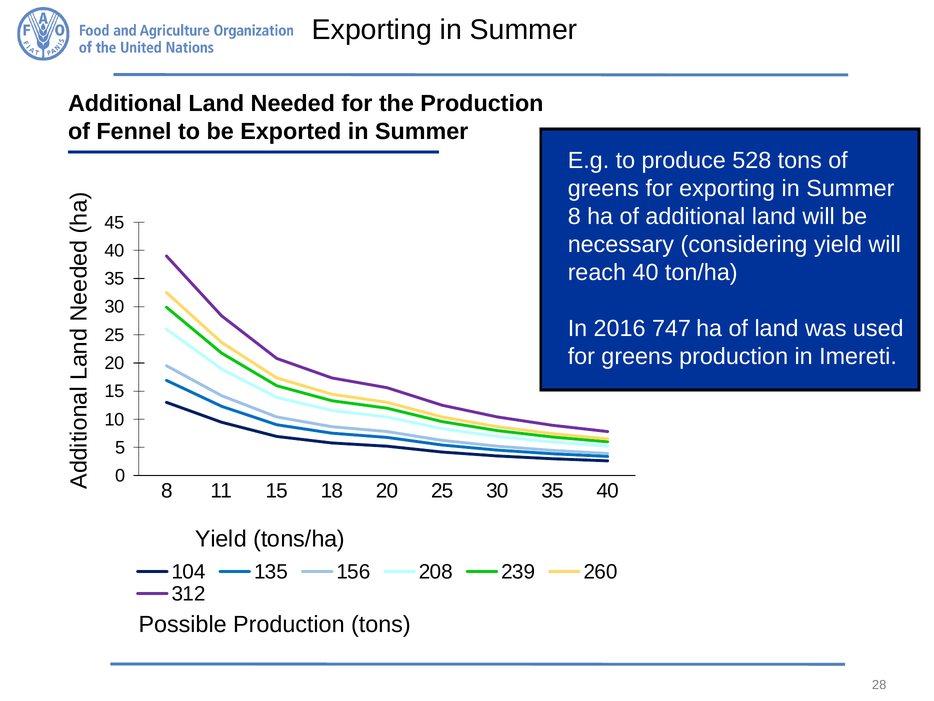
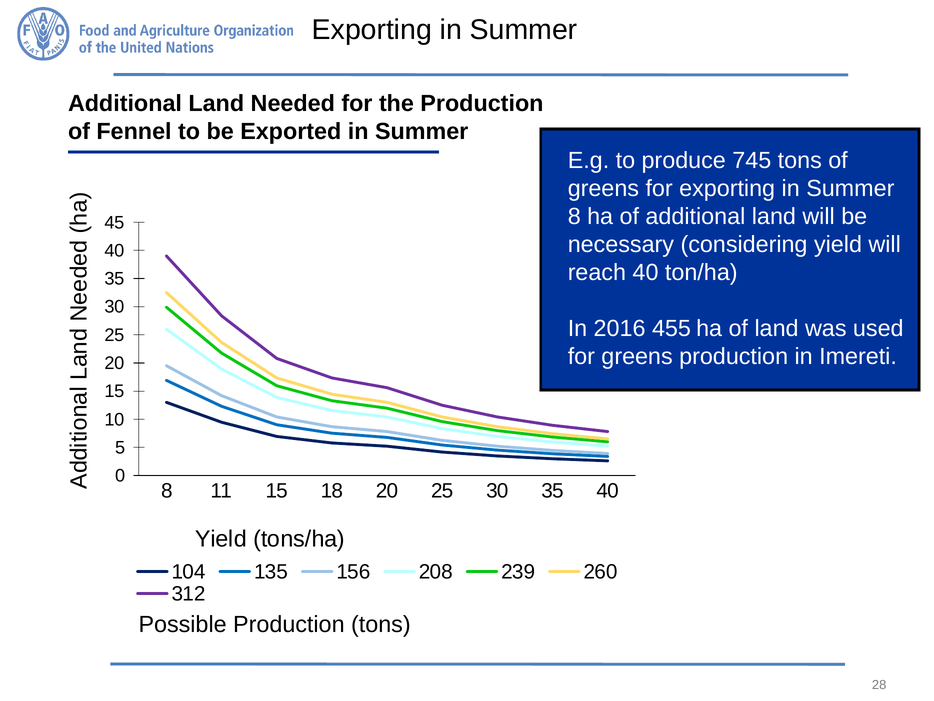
528: 528 -> 745 (752, 160)
747: 747 -> 455 (671, 328)
